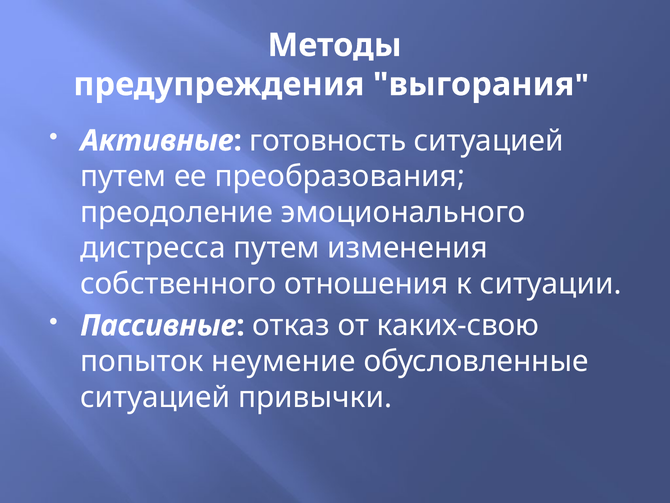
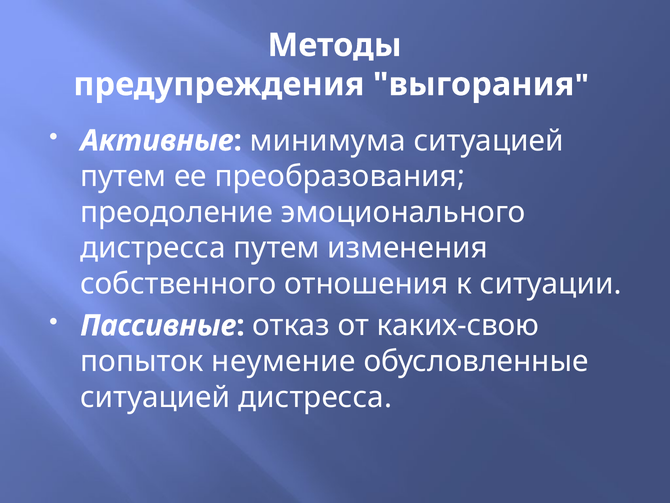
готовность: готовность -> минимума (328, 141)
ситуацией привычки: привычки -> дистресса (315, 397)
